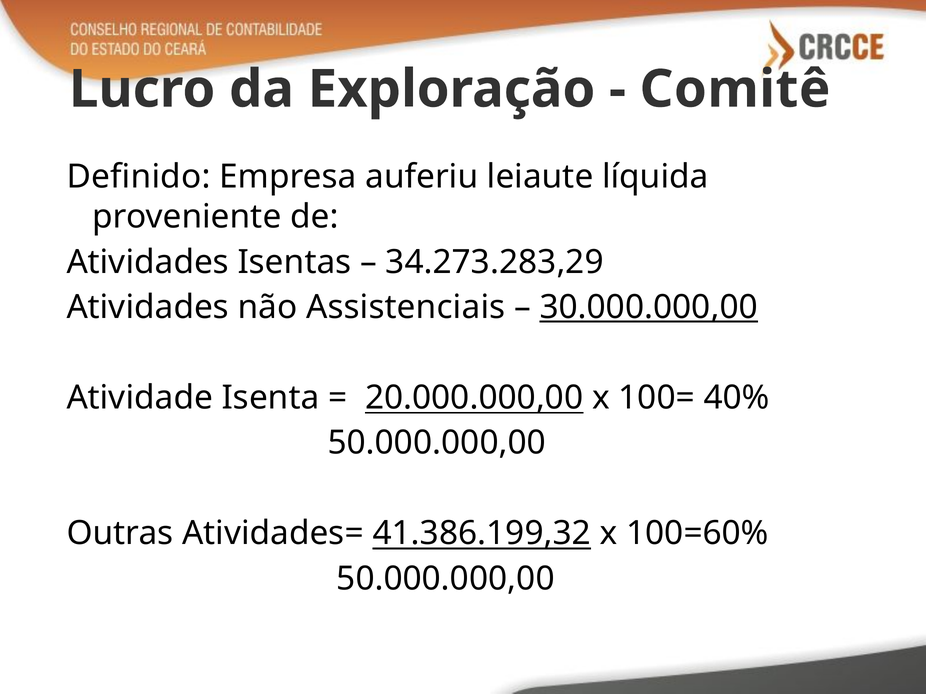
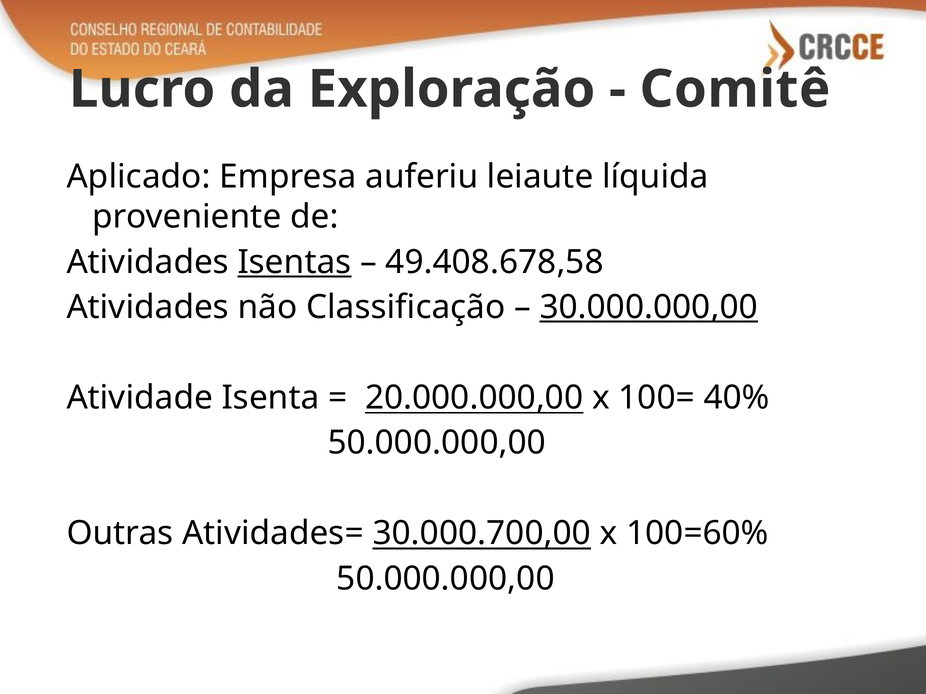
Definido: Definido -> Aplicado (139, 177)
Isentas underline: none -> present (295, 262)
34.273.283,29: 34.273.283,29 -> 49.408.678,58 (495, 262)
Assistenciais: Assistenciais -> Classificação (406, 308)
41.386.199,32: 41.386.199,32 -> 30.000.700,00 (482, 534)
